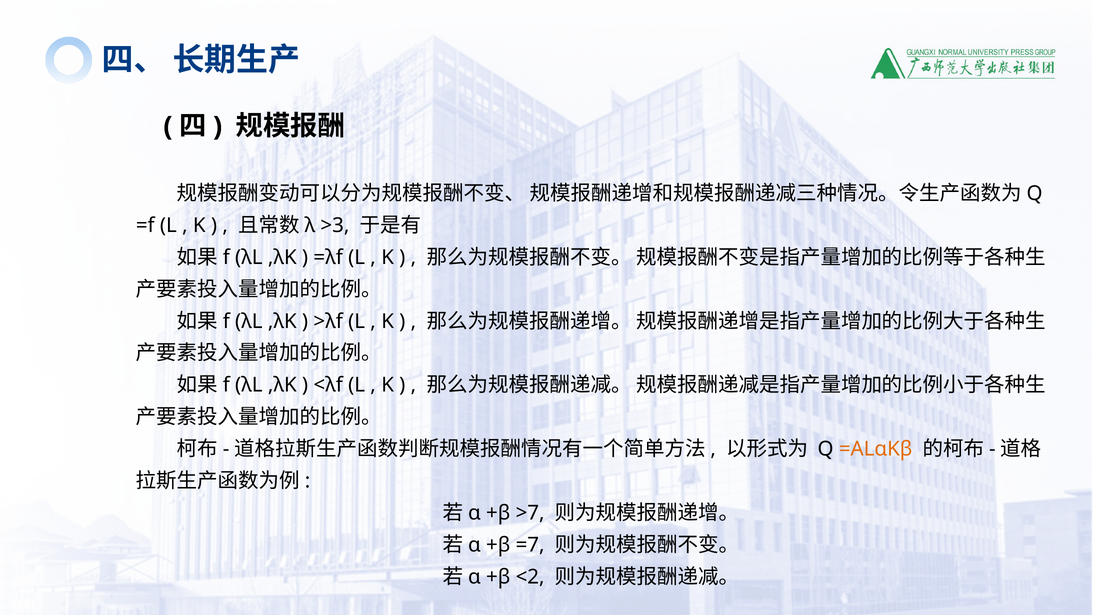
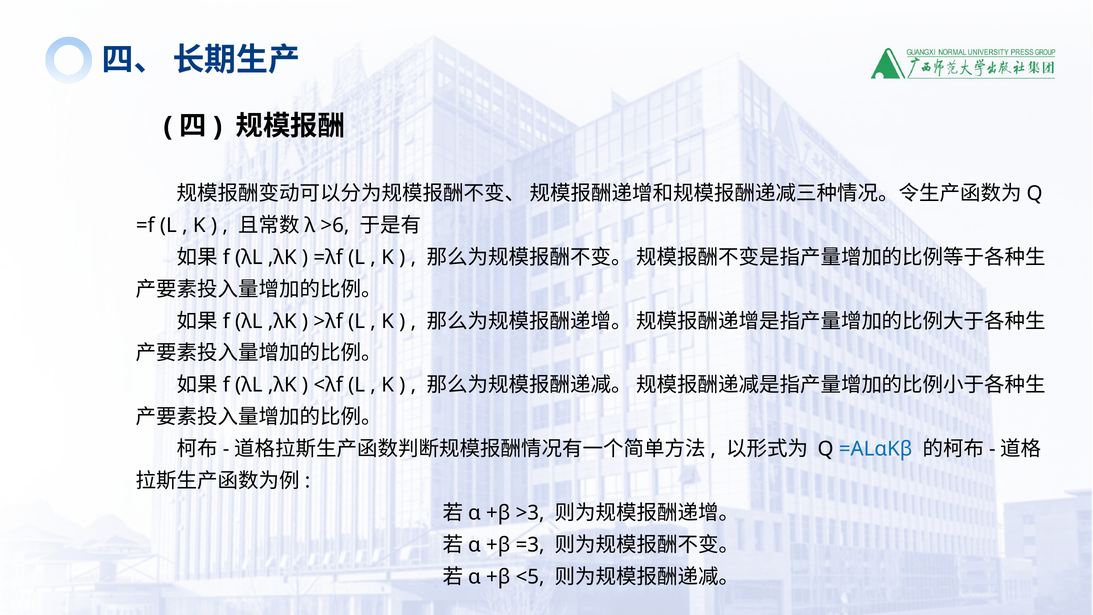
>3: >3 -> >6 (335, 225)
=ALαKβ colour: orange -> blue (876, 449)
>7: >7 -> >3 (530, 513)
=7: =7 -> =3 (530, 545)
<2: <2 -> <5 (530, 577)
